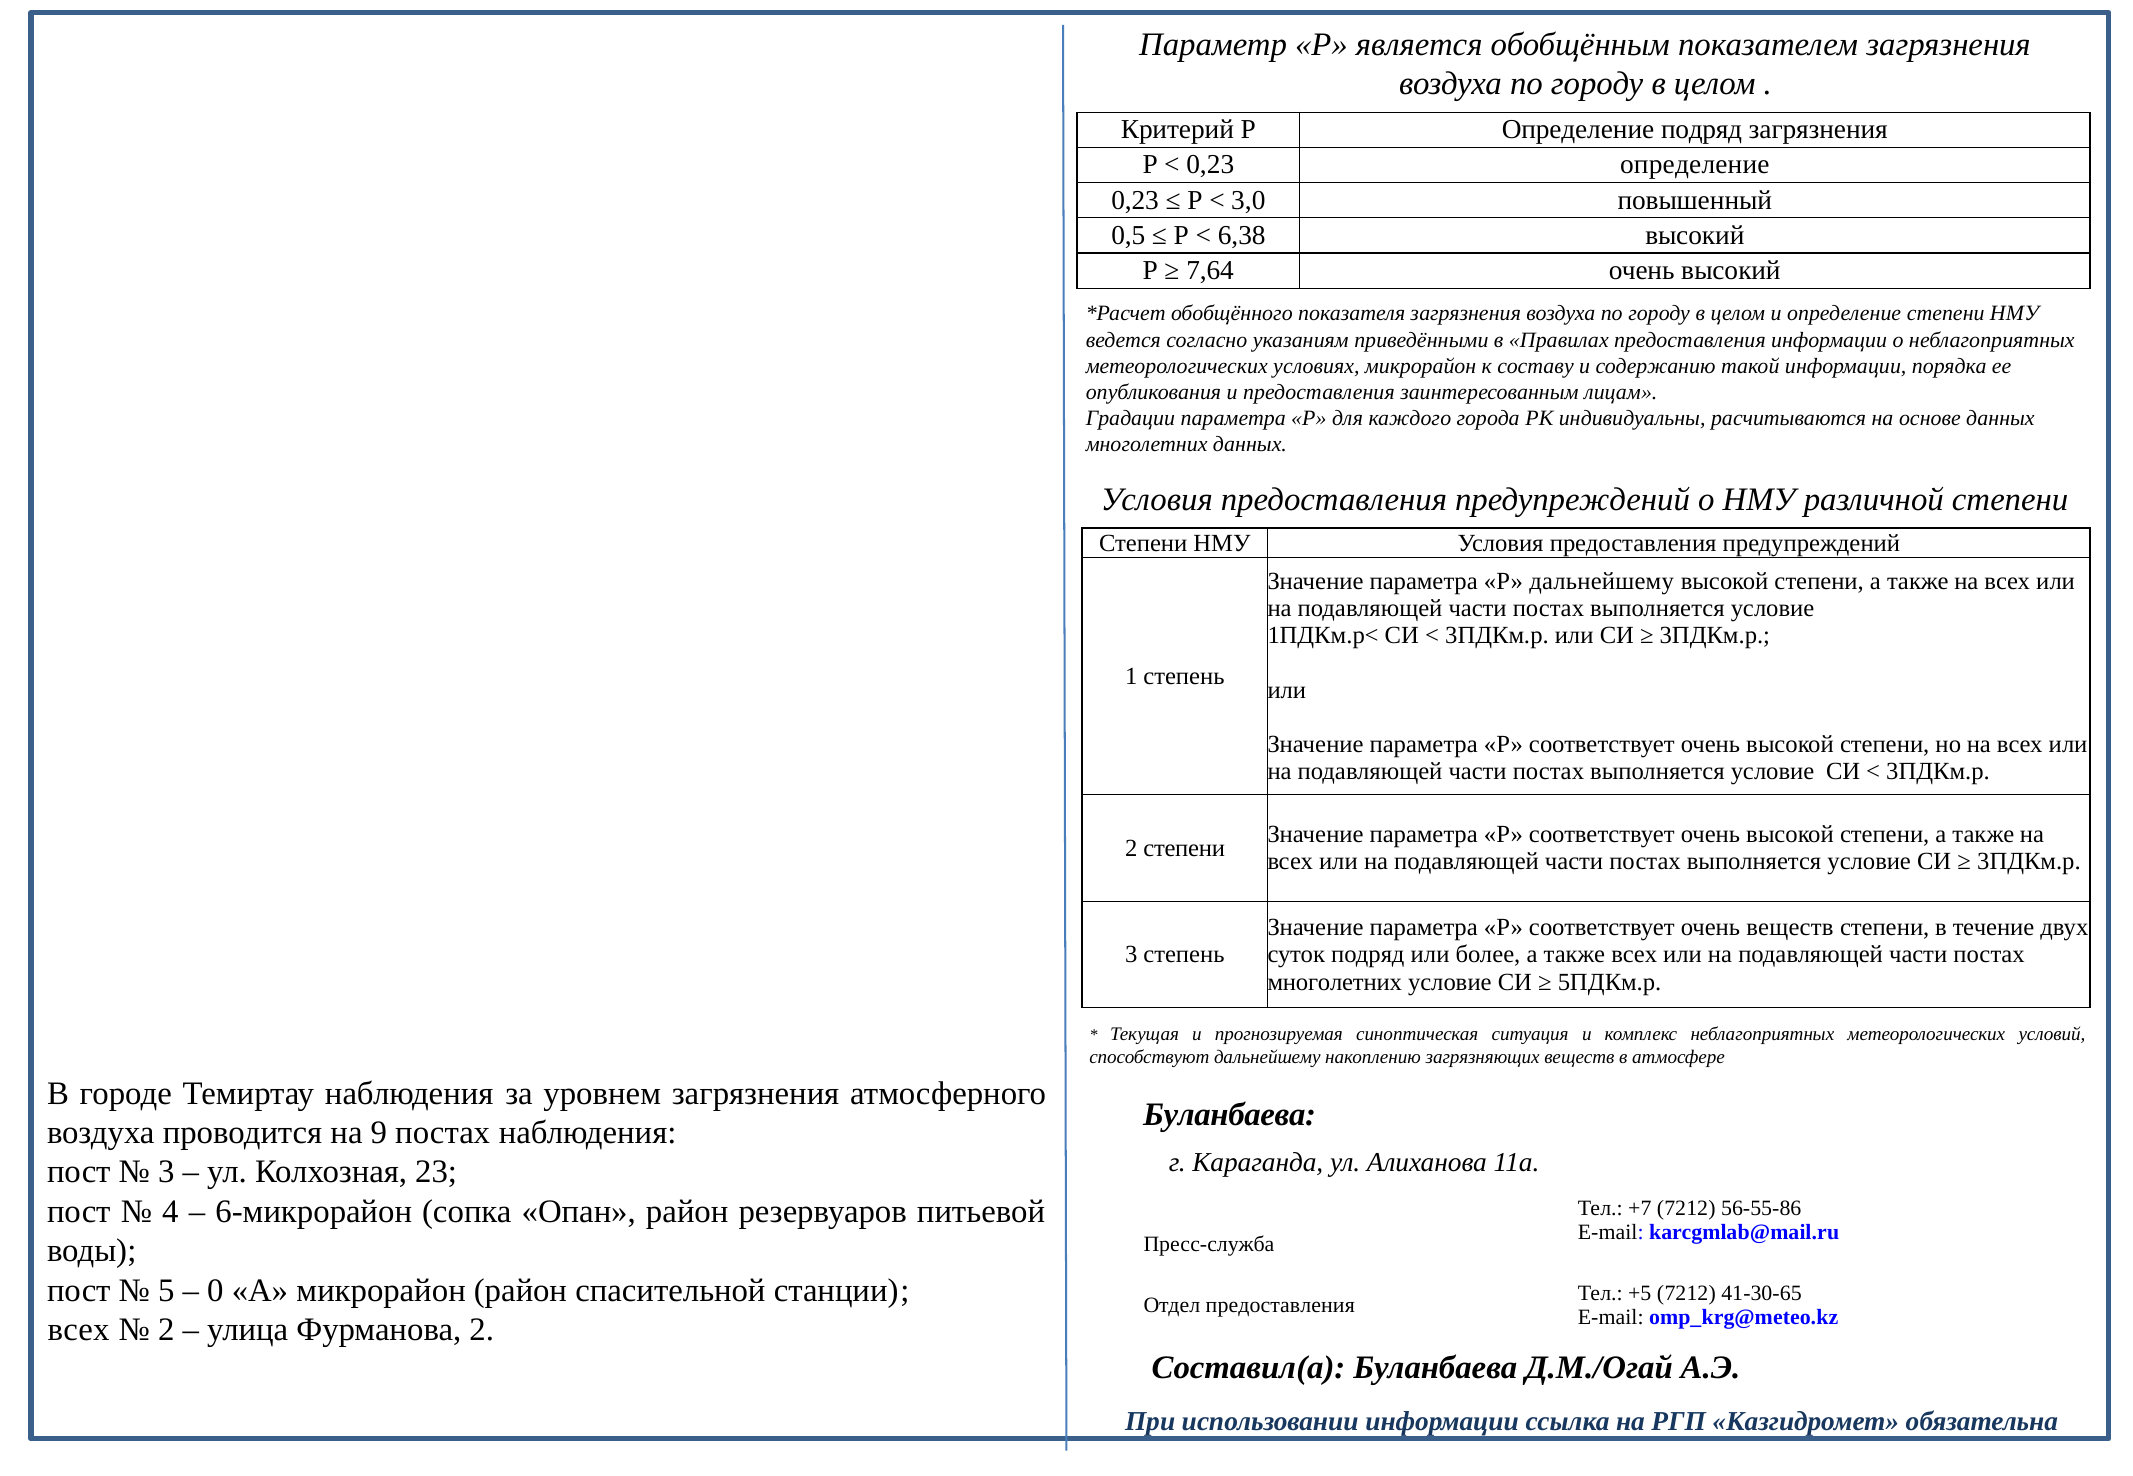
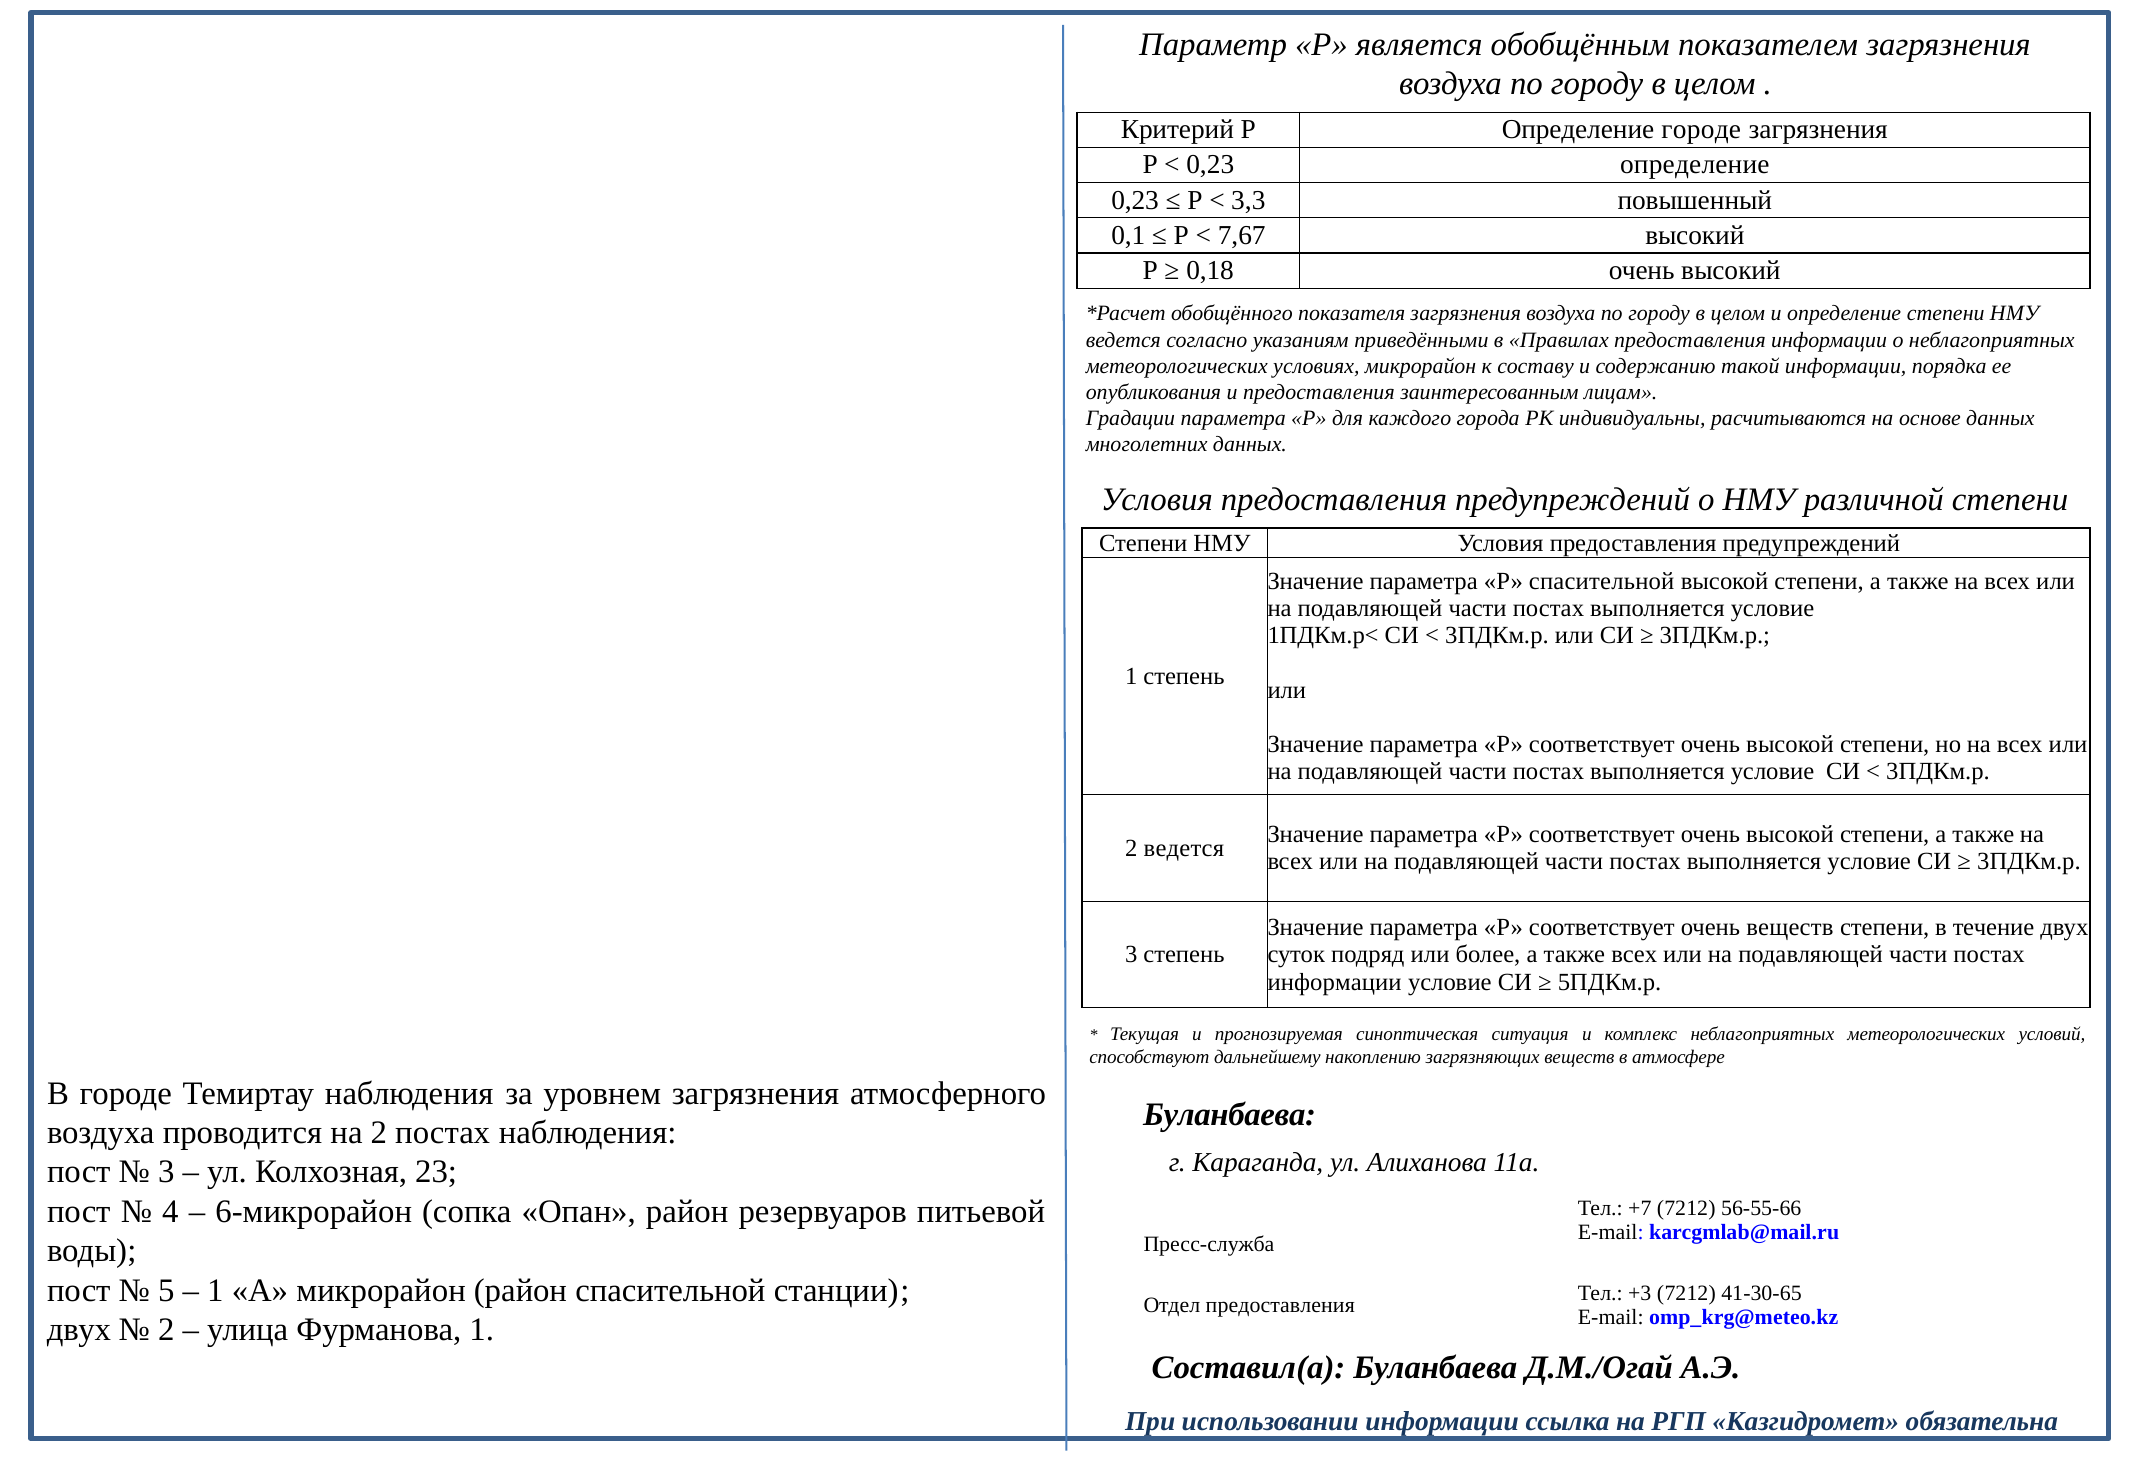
Определение подряд: подряд -> городе (1701, 130)
3,0: 3,0 -> 3,3 (1248, 200)
0,5: 0,5 -> 0,1 (1128, 235)
6,38: 6,38 -> 7,67 (1242, 235)
7,64: 7,64 -> 0,18 (1210, 270)
Р дальнейшему: дальнейшему -> спасительной (1602, 581)
2 степени: степени -> ведется (1184, 848)
многолетних: многолетних -> информации (1335, 982)
на 9: 9 -> 2 (379, 1133)
56-55-86: 56-55-86 -> 56-55-66 (1761, 1208)
0: 0 -> 1 (215, 1291)
+5: +5 -> +3 (1640, 1294)
всех: всех -> двух (79, 1330)
Фурманова 2: 2 -> 1 (482, 1330)
